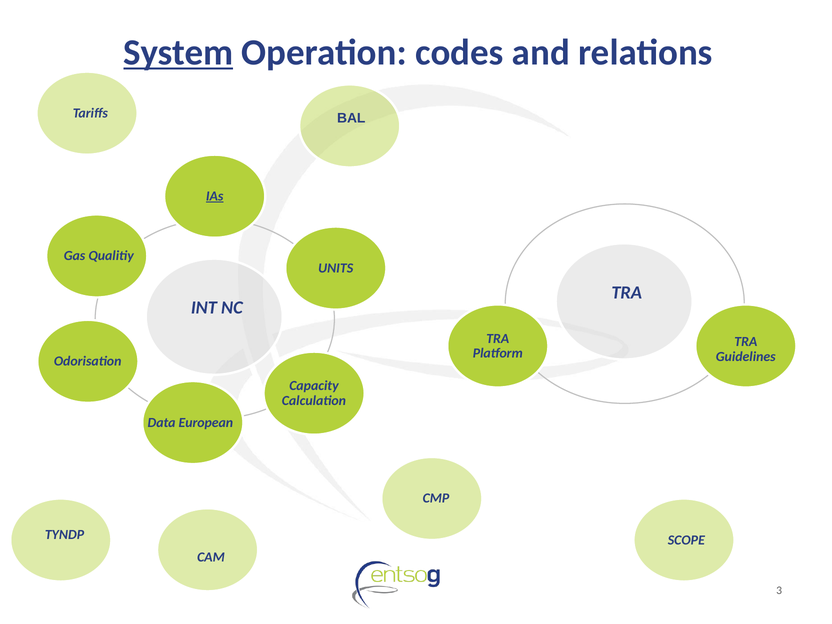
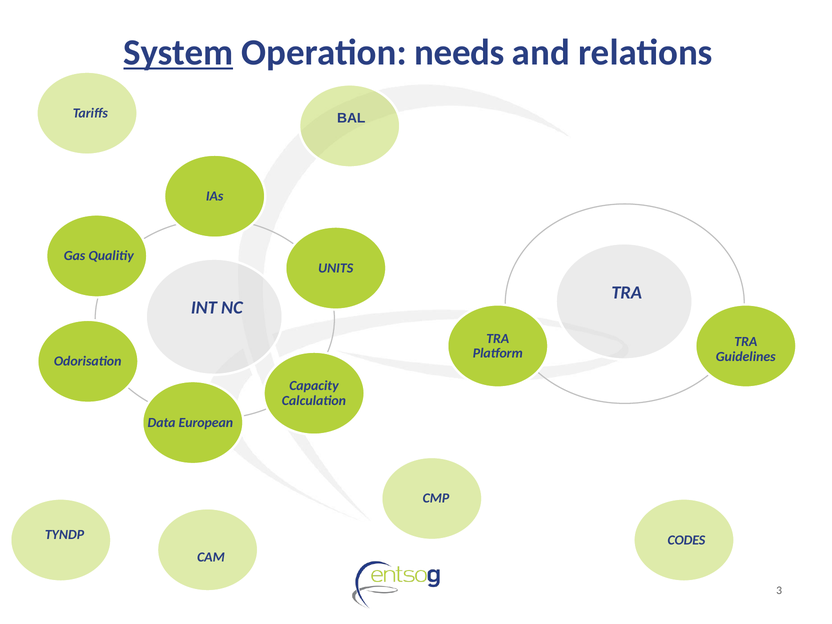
codes: codes -> needs (460, 53)
IAs underline: present -> none (215, 196)
SCOPE: SCOPE -> CODES (686, 540)
